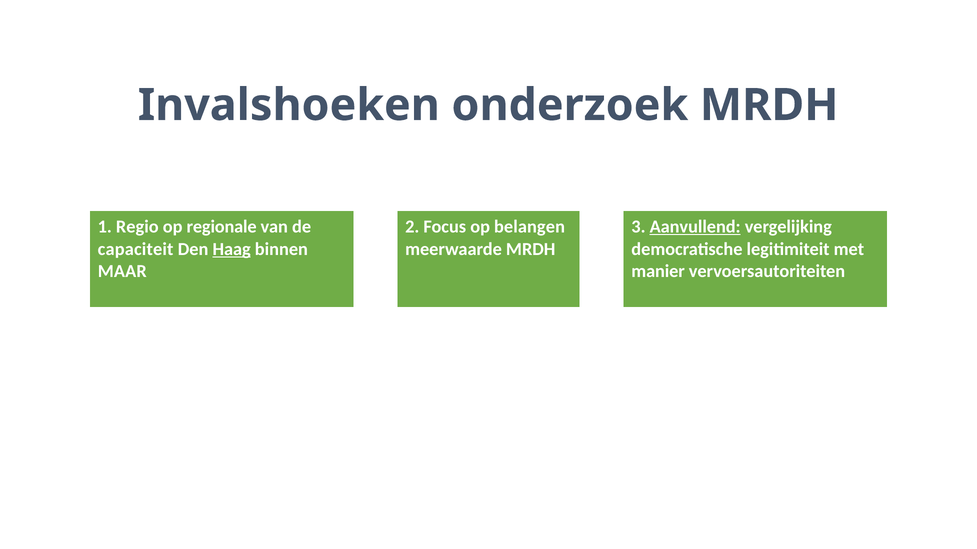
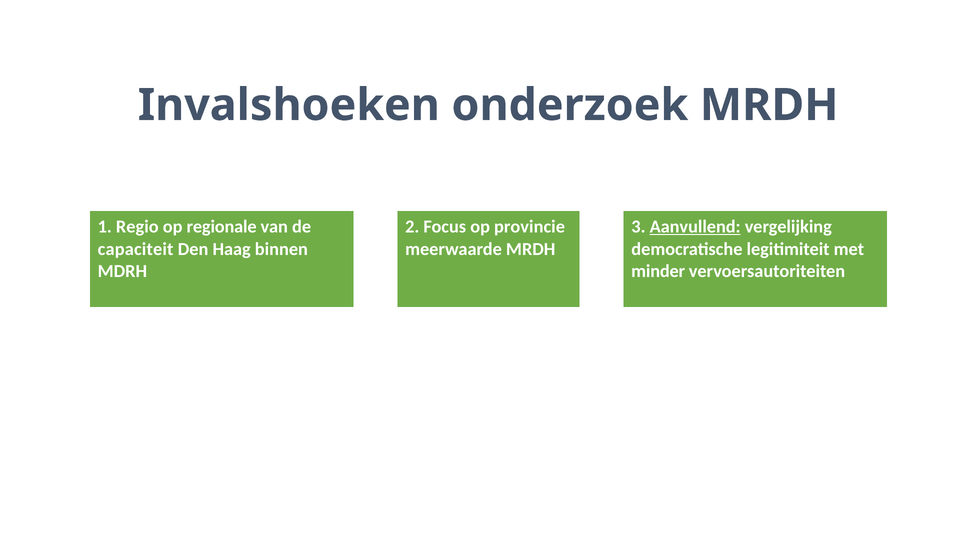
belangen: belangen -> provincie (530, 227)
Haag underline: present -> none (232, 249)
MAAR: MAAR -> MDRH (122, 272)
manier: manier -> minder (658, 272)
